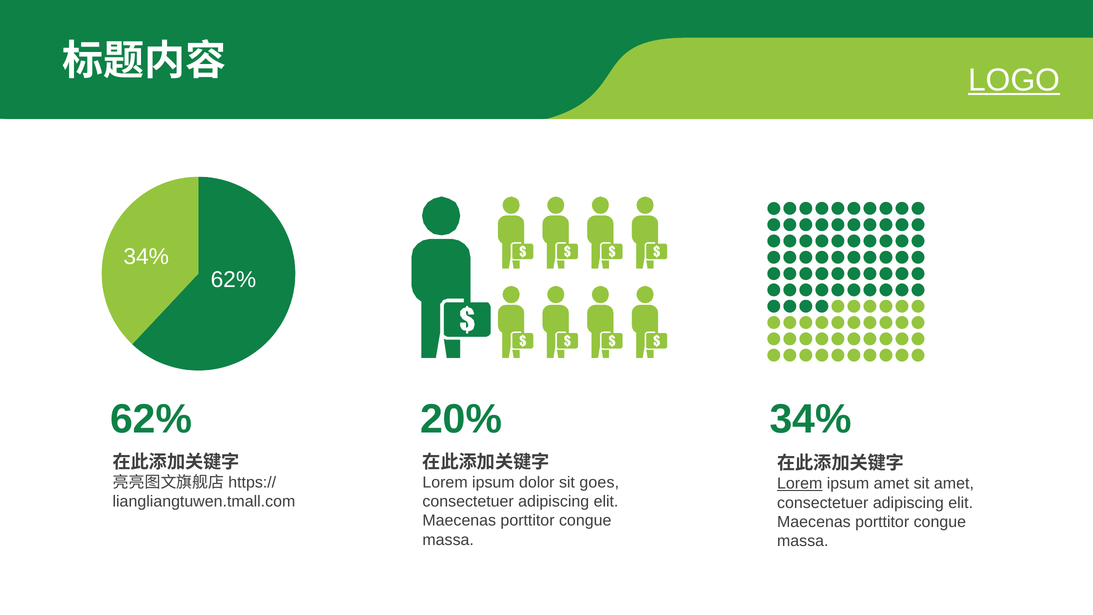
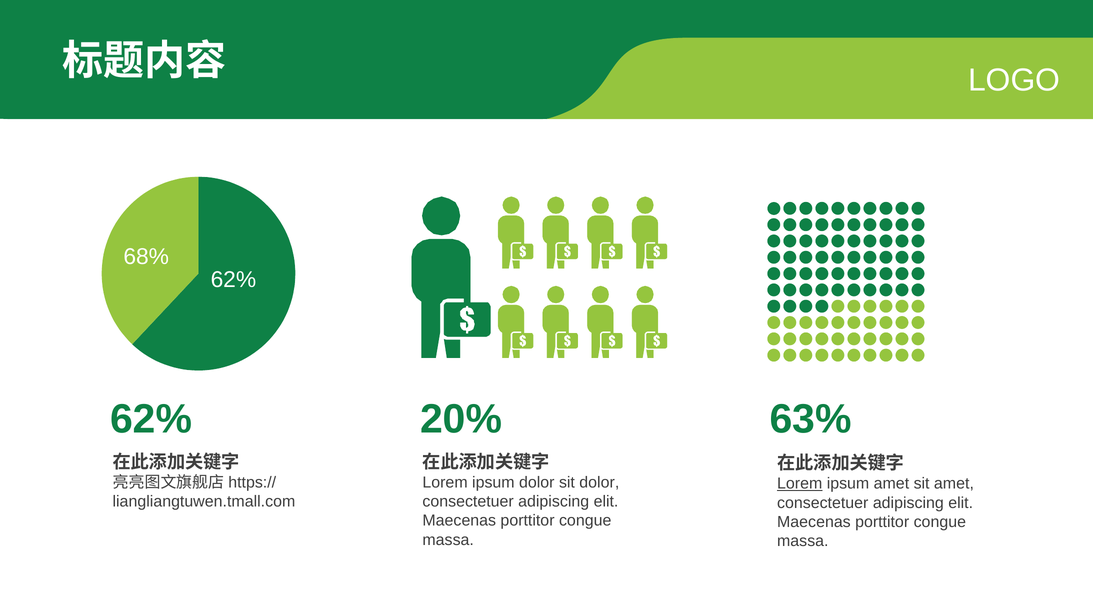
LOGO underline: present -> none (1014, 80)
34%: 34% -> 68% (146, 257)
20% 34%: 34% -> 63% (811, 419)
sit goes: goes -> dolor (599, 482)
